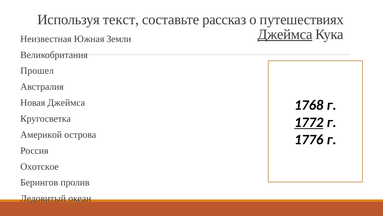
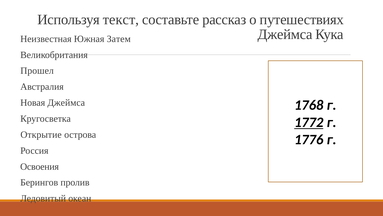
Джеймса underline: present -> none (285, 34)
Земли: Земли -> Затем (119, 39)
Америкой: Америкой -> Открытие (41, 134)
Охотское: Охотское -> Освоения (40, 166)
